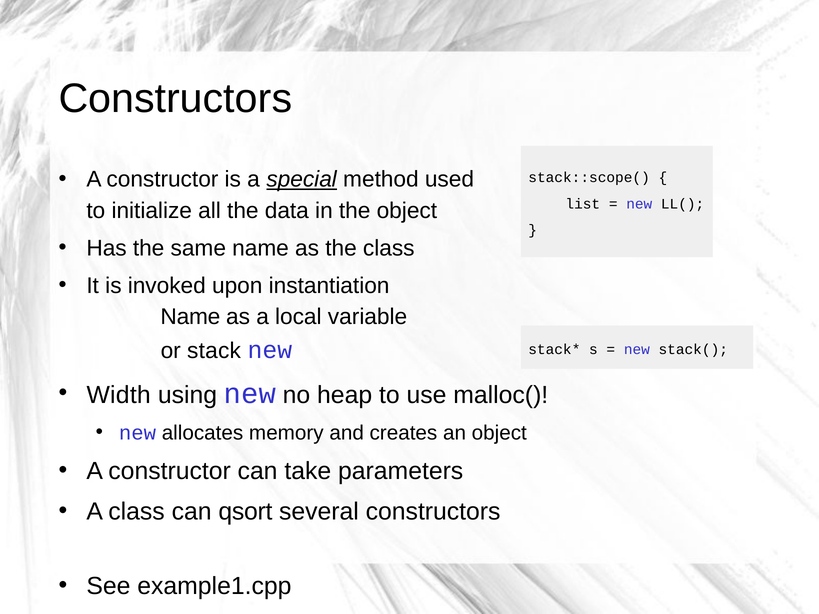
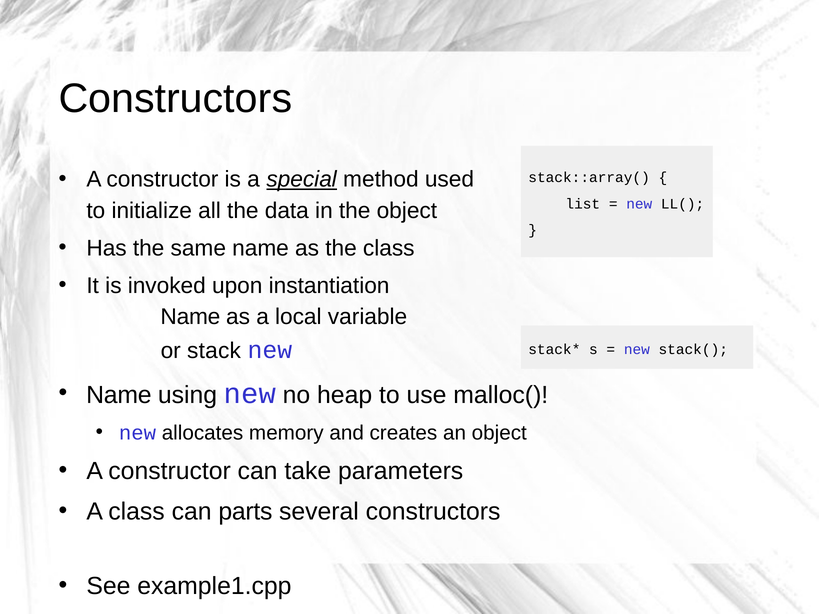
stack::scope(: stack::scope( -> stack::array( (589, 178)
Width: Width -> Name (119, 395)
qsort: qsort -> parts (245, 512)
